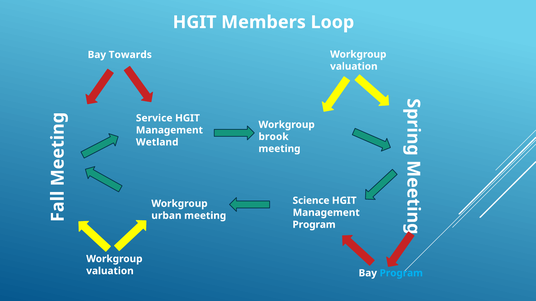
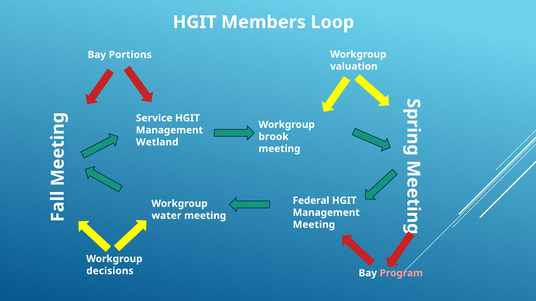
Towards: Towards -> Portions (130, 55)
Science: Science -> Federal (311, 201)
urban: urban -> water (166, 216)
Program: Program -> Meeting (314, 225)
valuation: valuation -> decisions (110, 271)
Program colour: light blue -> pink (401, 273)
